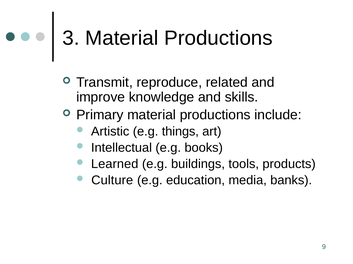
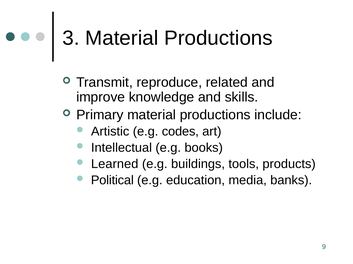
things: things -> codes (180, 132)
Culture: Culture -> Political (112, 181)
